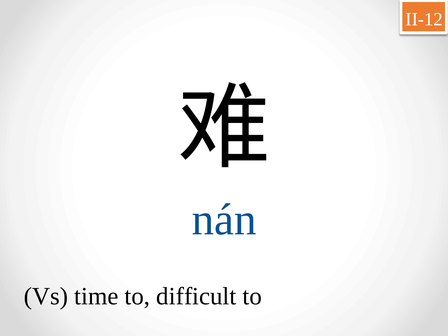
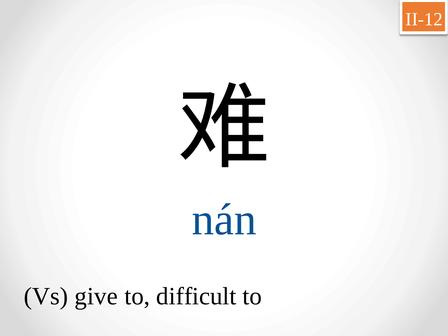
time: time -> give (96, 296)
